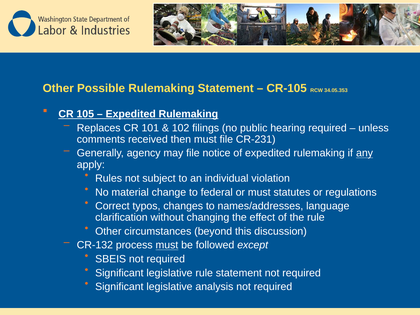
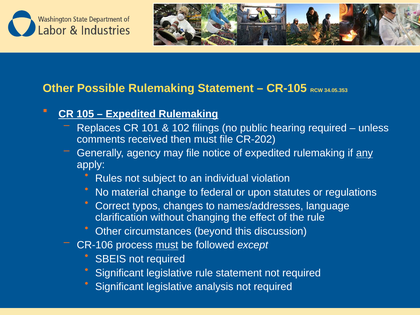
CR-231: CR-231 -> CR-202 (256, 139)
or must: must -> upon (259, 192)
CR-132: CR-132 -> CR-106 (95, 245)
